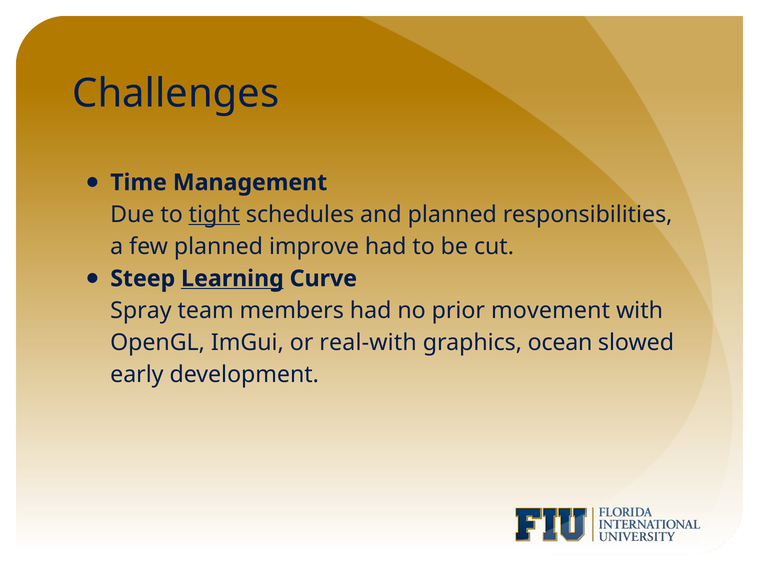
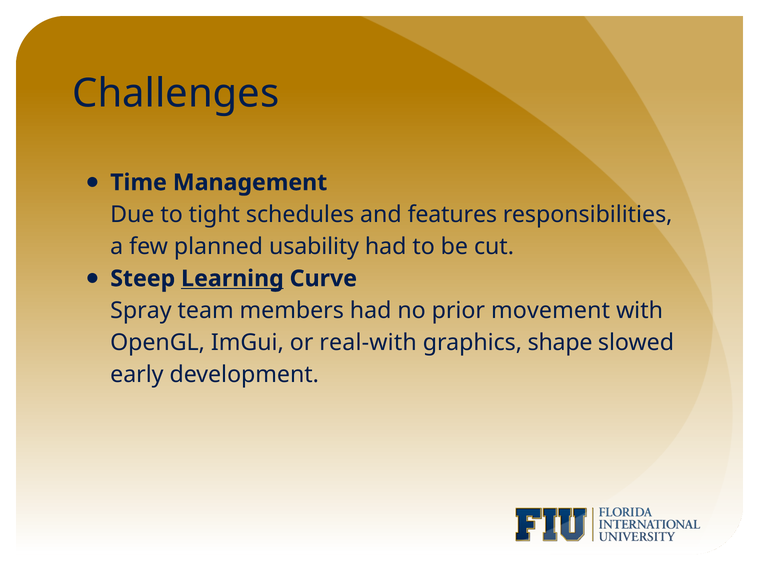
tight underline: present -> none (214, 214)
and planned: planned -> features (452, 214)
improve: improve -> usability (314, 246)
ocean: ocean -> shape (560, 342)
